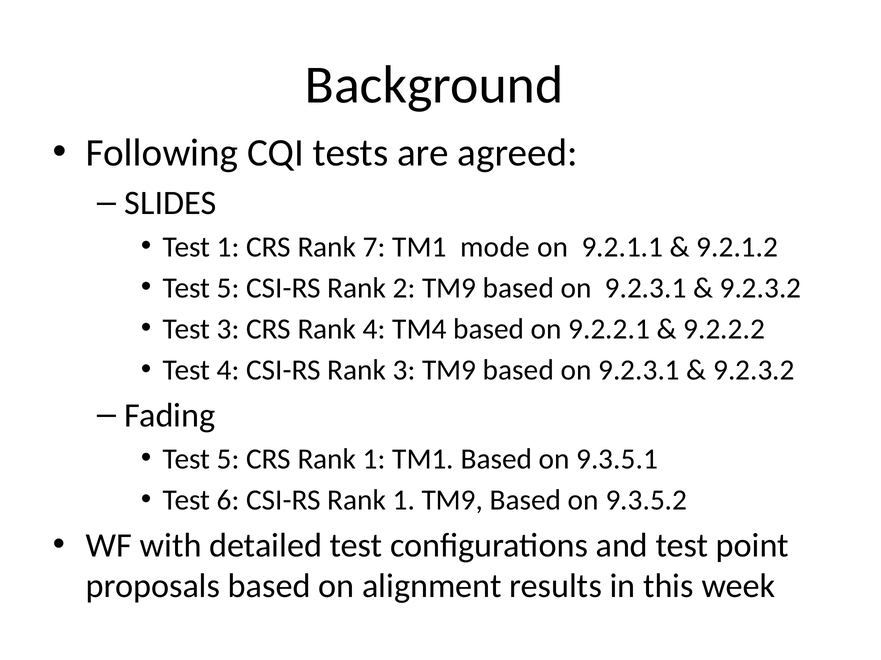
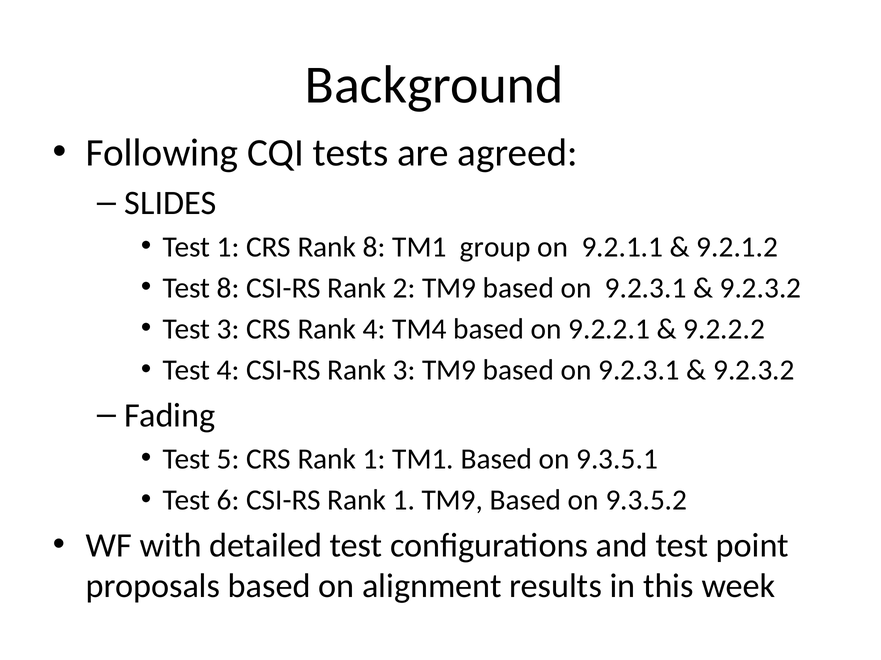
Rank 7: 7 -> 8 (374, 247)
mode: mode -> group (495, 247)
5: 5 -> 8 (228, 288)
